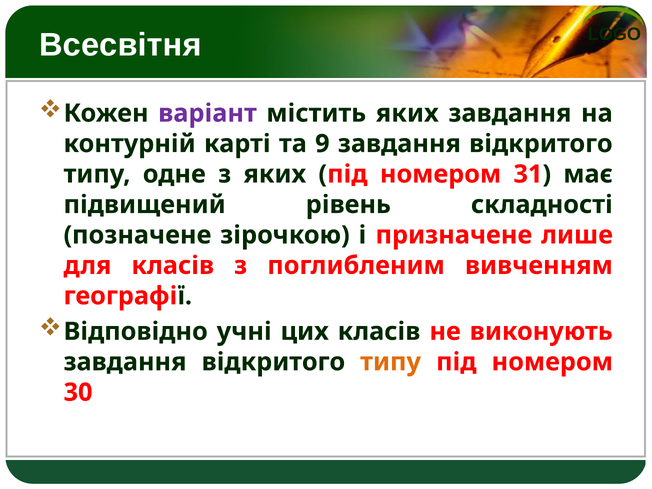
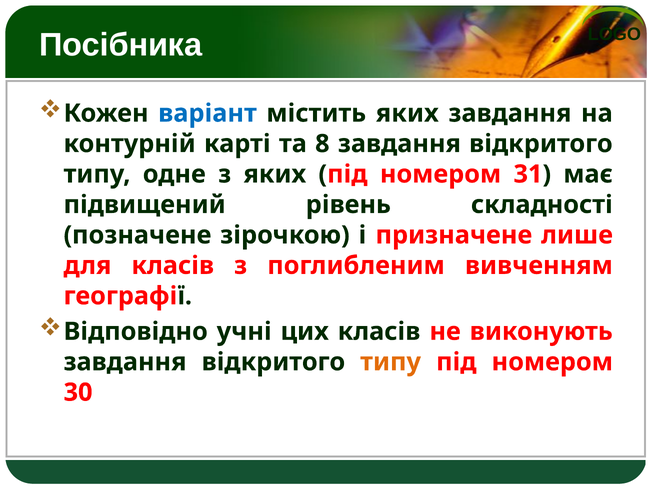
Всесвітня: Всесвітня -> Посібника (121, 45)
варіант colour: purple -> blue (208, 113)
9: 9 -> 8 (322, 144)
